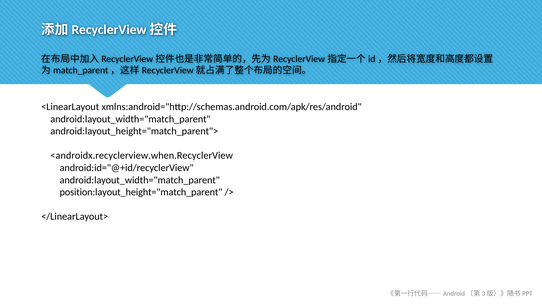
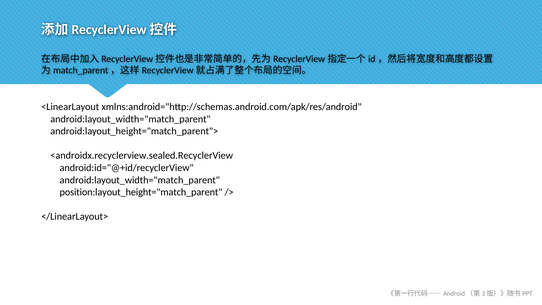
<androidx.recyclerview.when.RecyclerView: <androidx.recyclerview.when.RecyclerView -> <androidx.recyclerview.sealed.RecyclerView (142, 156)
